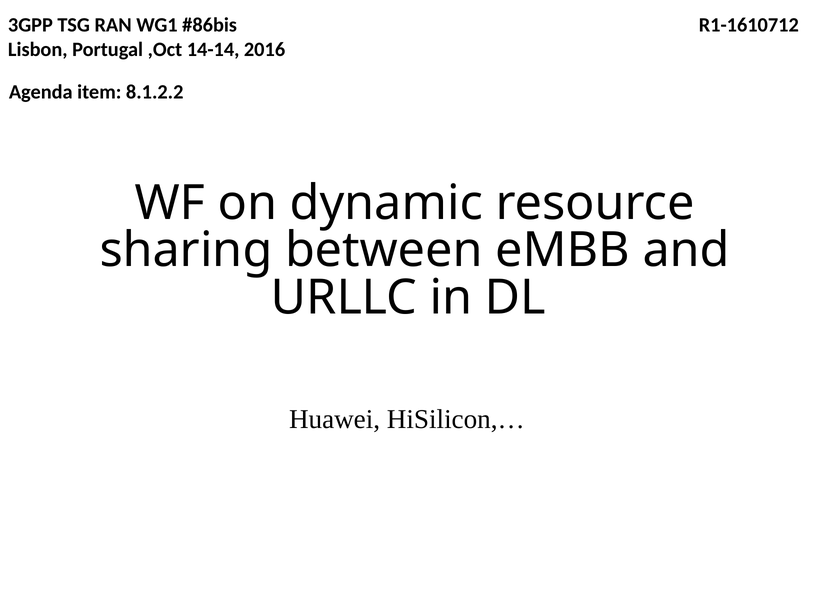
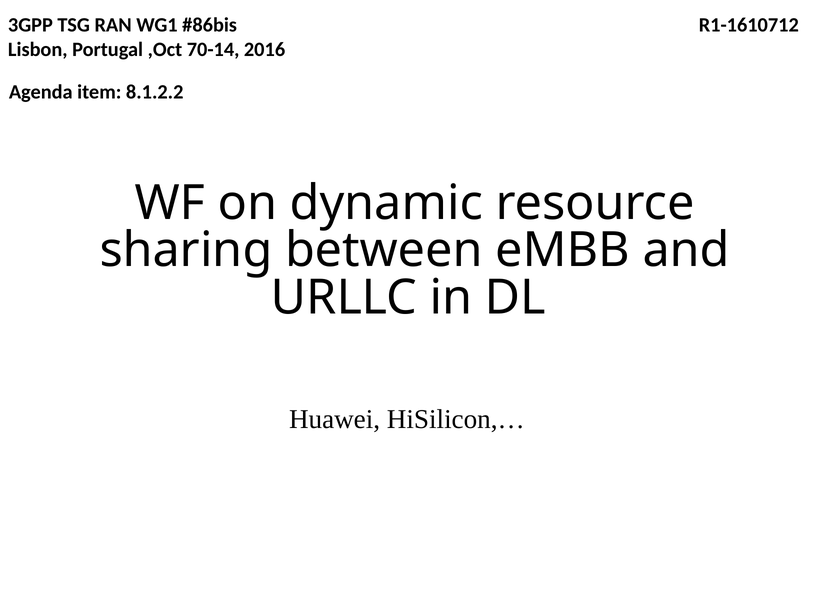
14-14: 14-14 -> 70-14 (213, 49)
